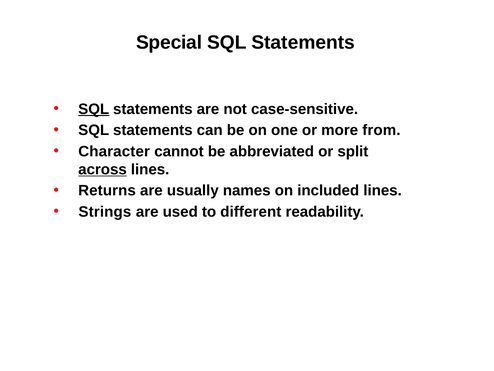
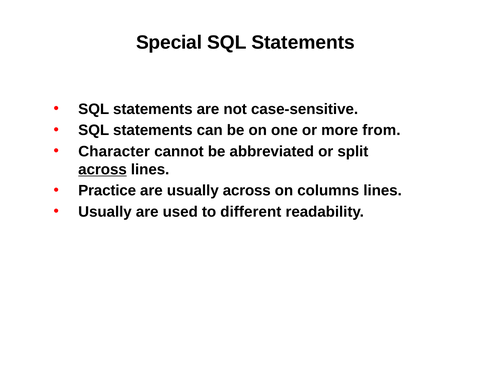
SQL underline: present -> none (94, 109)
Returns: Returns -> Practice (107, 190)
usually names: names -> across (247, 190)
included: included -> columns (328, 190)
Strings: Strings -> Usually (105, 212)
